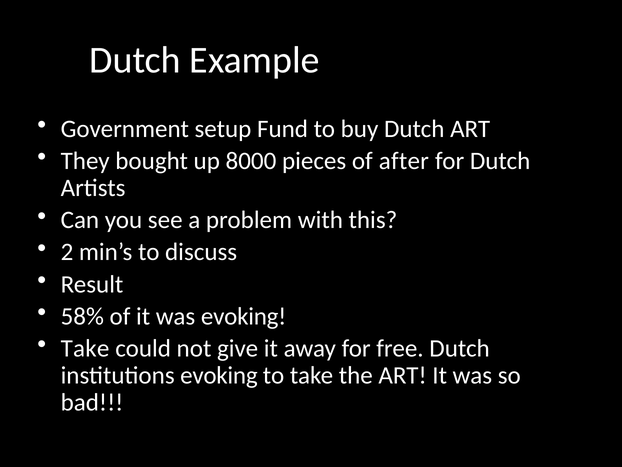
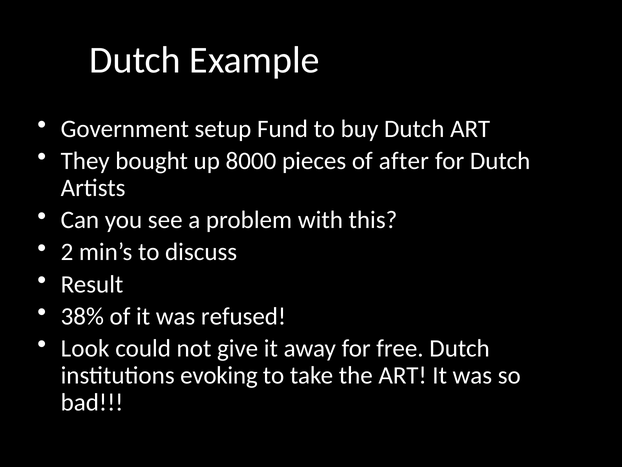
58%: 58% -> 38% (82, 316)
was evoking: evoking -> refused (244, 316)
Take: Take -> Look (85, 348)
